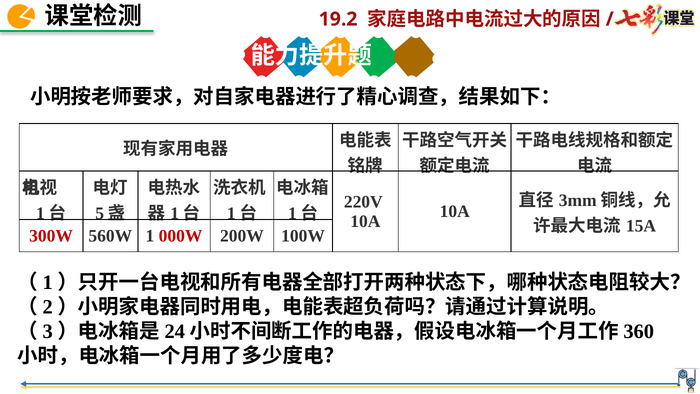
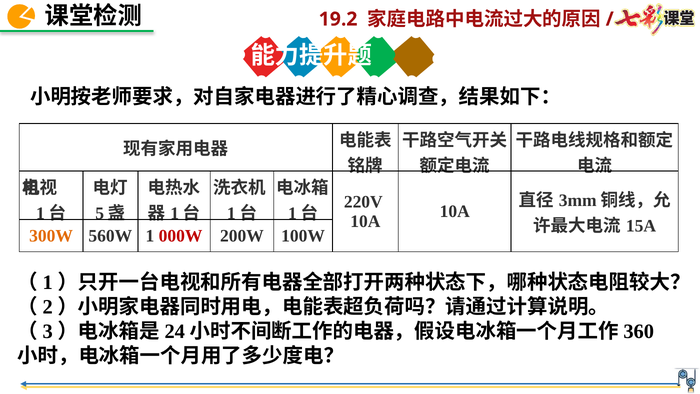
300W colour: red -> orange (51, 236)
